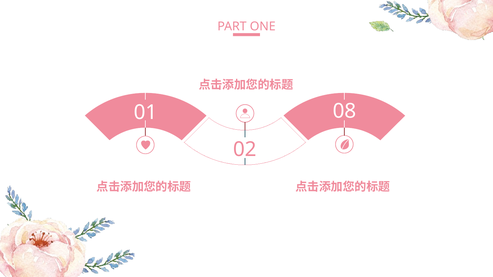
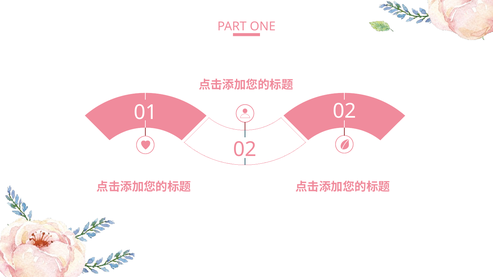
01 08: 08 -> 02 (344, 111)
